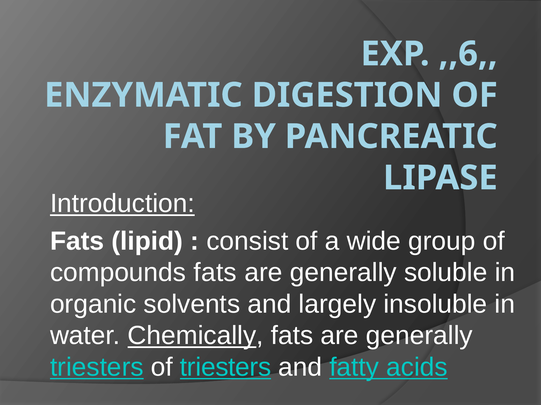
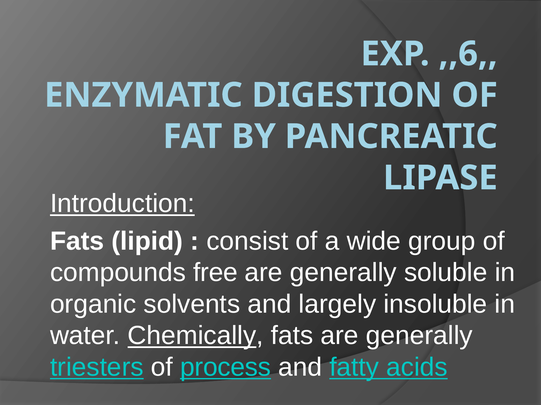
compounds fats: fats -> free (215, 273)
of triesters: triesters -> process (226, 368)
